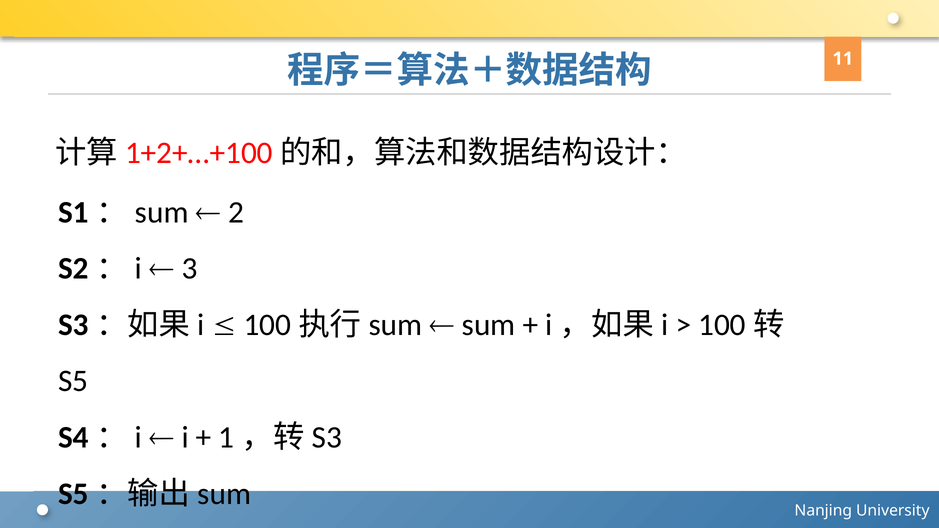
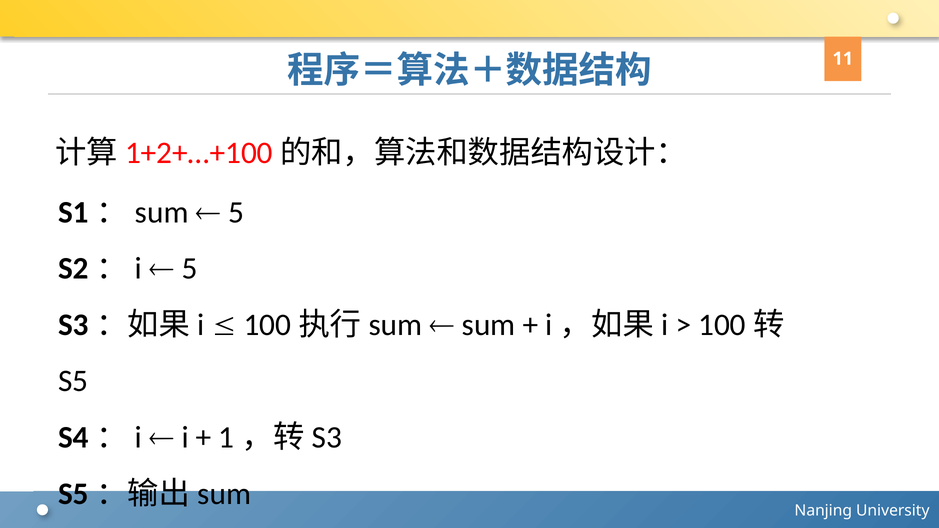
2: 2 -> 5 (236, 212)
3: 3 -> 5 (189, 269)
